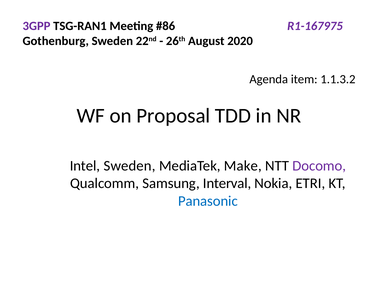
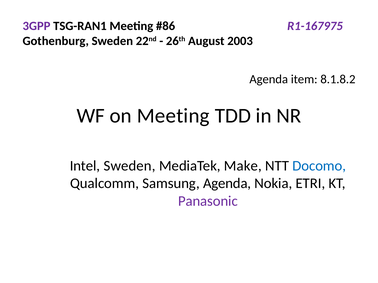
2020: 2020 -> 2003 (240, 41)
1.1.3.2: 1.1.3.2 -> 8.1.8.2 (338, 79)
on Proposal: Proposal -> Meeting (173, 116)
Docomo colour: purple -> blue (319, 166)
Samsung Interval: Interval -> Agenda (227, 184)
Panasonic colour: blue -> purple (208, 201)
